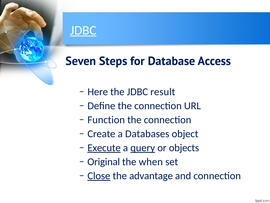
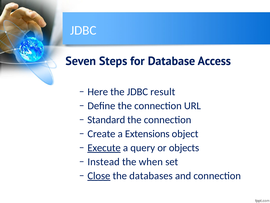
JDBC underline: present -> none (83, 30)
Function: Function -> Standard (106, 120)
Databases: Databases -> Extensions (147, 134)
query underline: present -> none (143, 148)
Original: Original -> Instead (104, 161)
advantage: advantage -> databases (151, 175)
